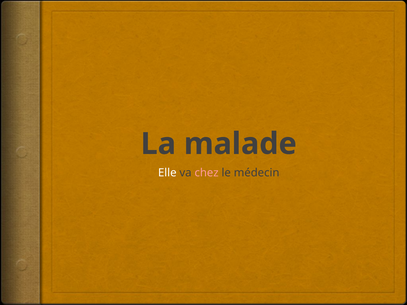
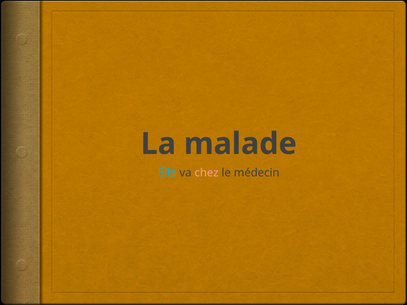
Elle colour: white -> light blue (167, 173)
